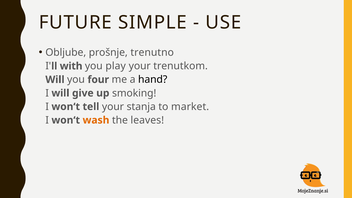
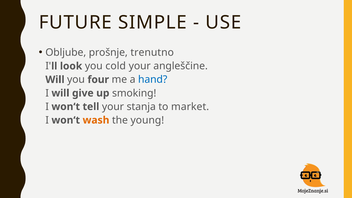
with: with -> look (71, 66)
play: play -> cold (116, 66)
trenutkom: trenutkom -> angleščine (181, 66)
hand colour: black -> blue (153, 80)
leaves: leaves -> young (147, 120)
